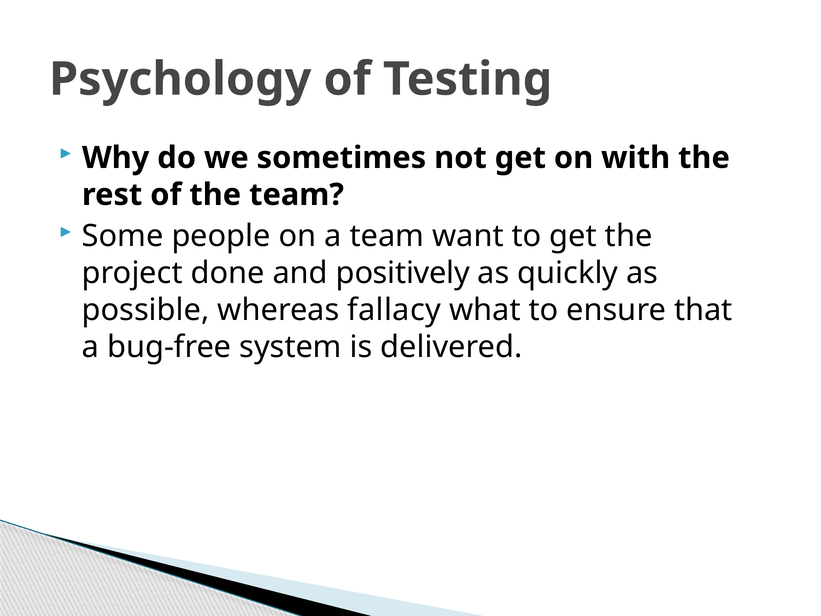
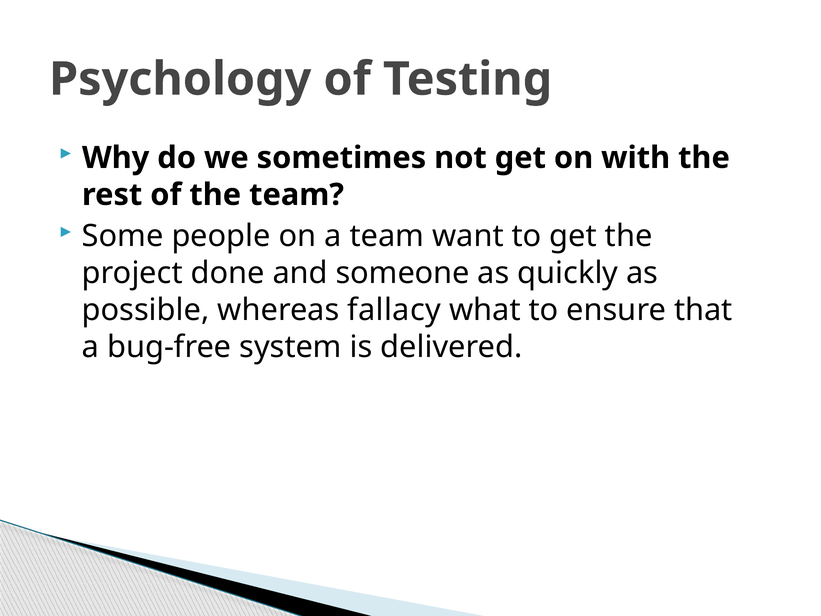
positively: positively -> someone (403, 273)
